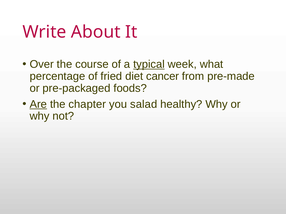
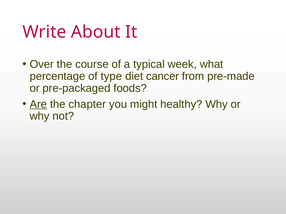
typical underline: present -> none (149, 64)
fried: fried -> type (111, 76)
salad: salad -> might (144, 104)
